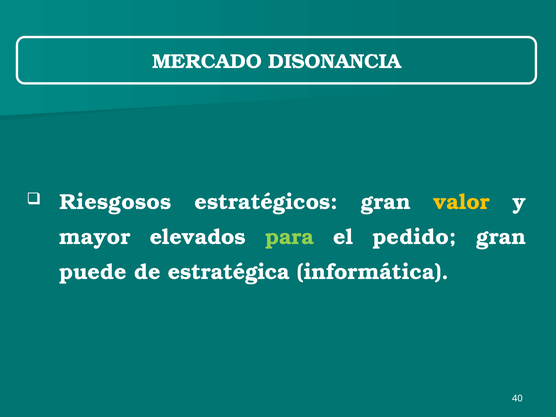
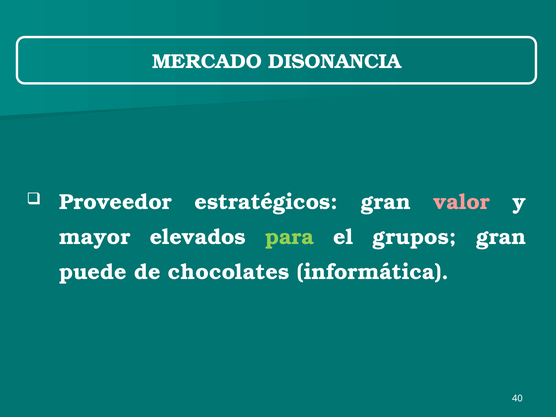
Riesgosos: Riesgosos -> Proveedor (115, 202)
valor colour: yellow -> pink (462, 202)
pedido: pedido -> grupos (415, 237)
estratégica: estratégica -> chocolates (229, 272)
